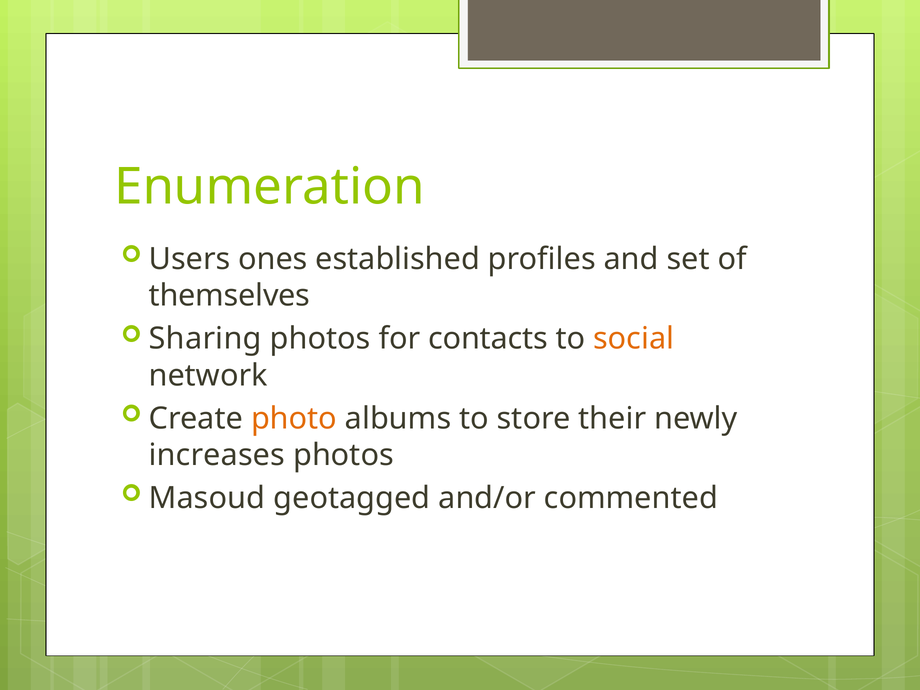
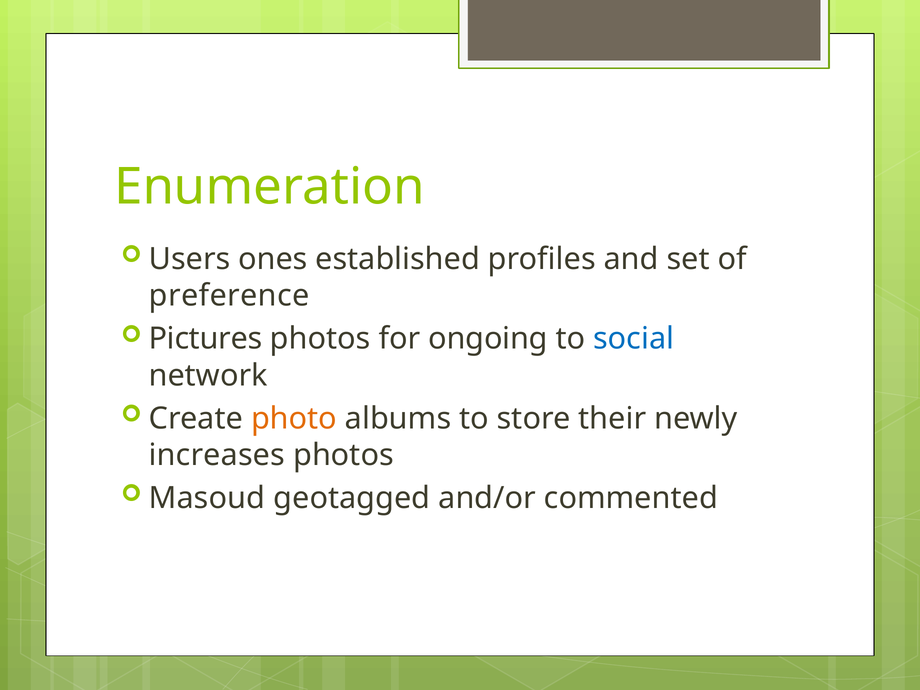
themselves: themselves -> preference (229, 296)
Sharing: Sharing -> Pictures (206, 339)
contacts: contacts -> ongoing (488, 339)
social colour: orange -> blue (634, 339)
